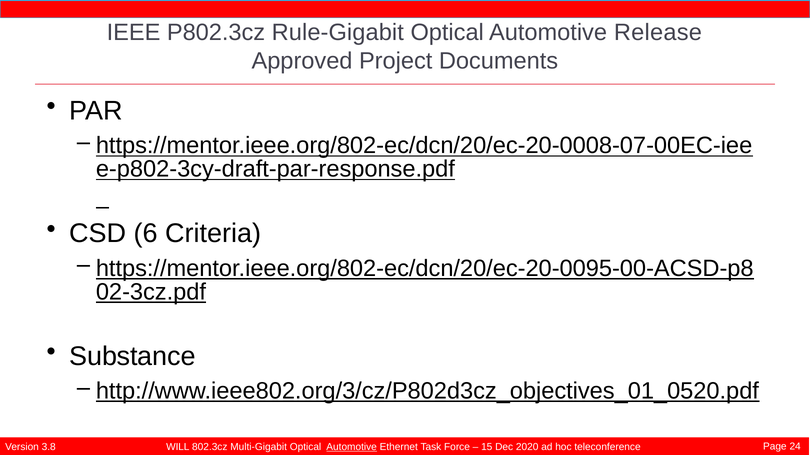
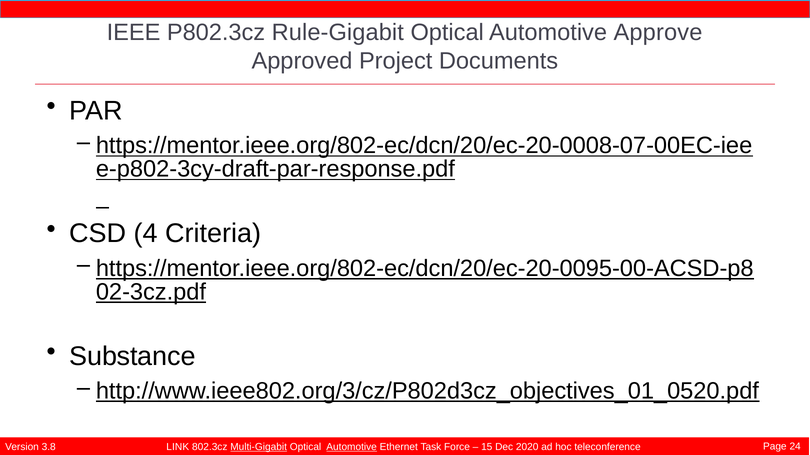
Release: Release -> Approve (658, 33)
6: 6 -> 4 (146, 234)
WILL: WILL -> LINK (178, 448)
Multi-Gigabit underline: none -> present (259, 448)
